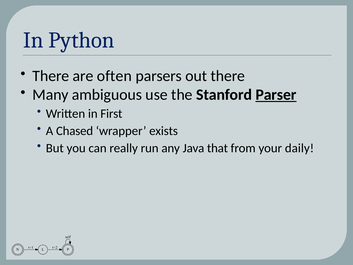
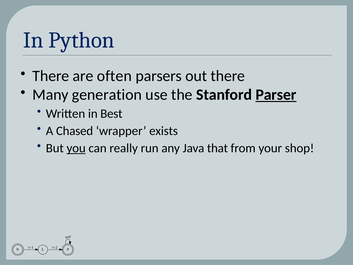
ambiguous: ambiguous -> generation (107, 95)
First: First -> Best (111, 113)
you underline: none -> present (76, 148)
daily: daily -> shop (300, 148)
